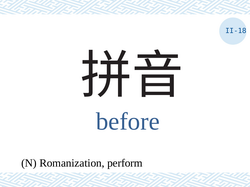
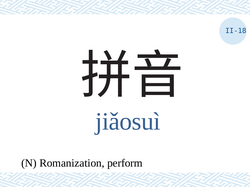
before: before -> jiǎosuì (128, 122)
